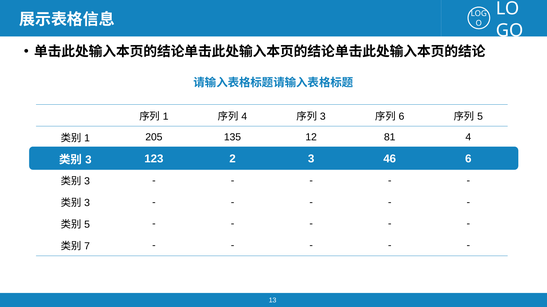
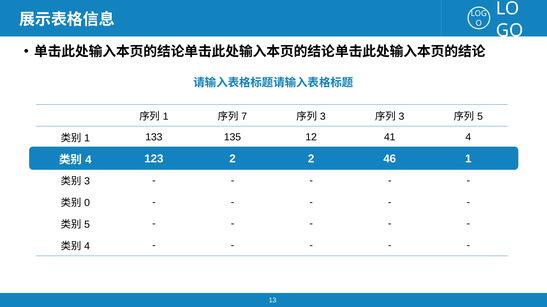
4: 4 -> 7 (244, 117)
6: 6 -> 3 (401, 117)
205: 205 -> 133 (154, 137)
81: 81 -> 41 (390, 137)
3: 3 -> 4 (88, 160)
2 3: 3 -> 2 (311, 159)
46 6: 6 -> 1 (468, 159)
3: 3 -> 0 (87, 203)
7: 7 -> 4 (87, 247)
